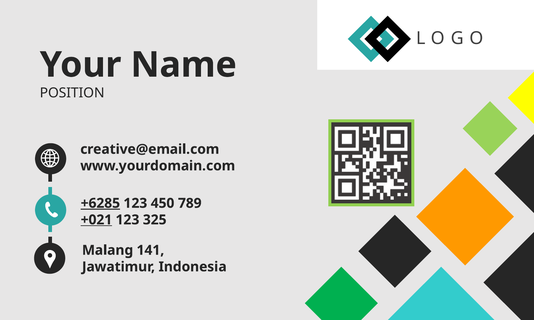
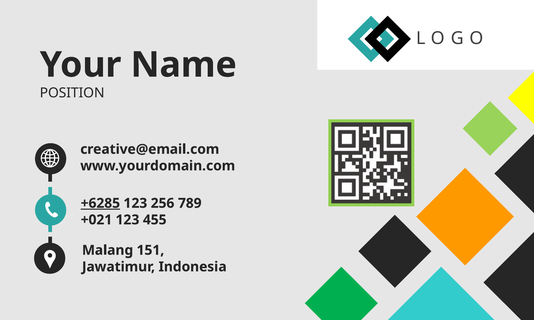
450: 450 -> 256 (163, 203)
+021 underline: present -> none (96, 220)
325: 325 -> 455 (155, 220)
141: 141 -> 151 (150, 251)
